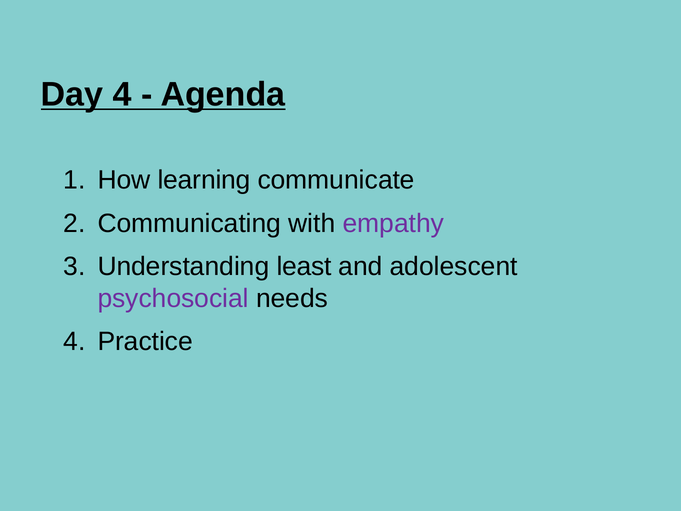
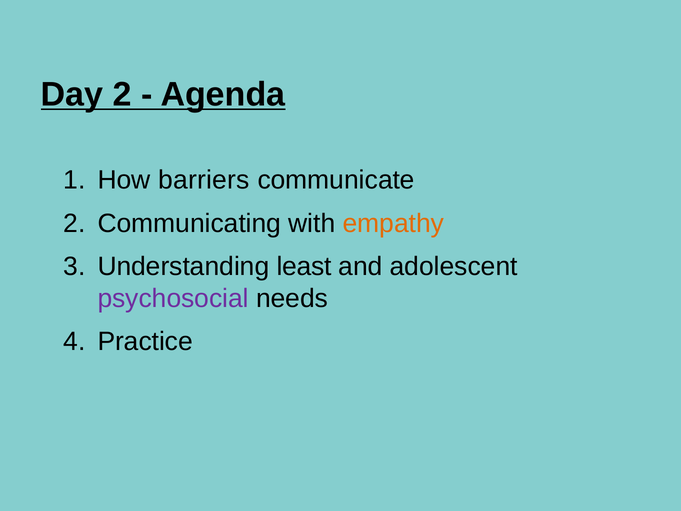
Day 4: 4 -> 2 (122, 94)
learning: learning -> barriers (204, 180)
empathy colour: purple -> orange (393, 223)
